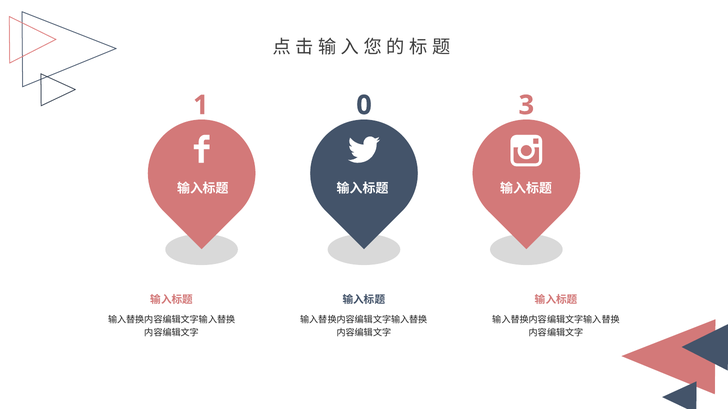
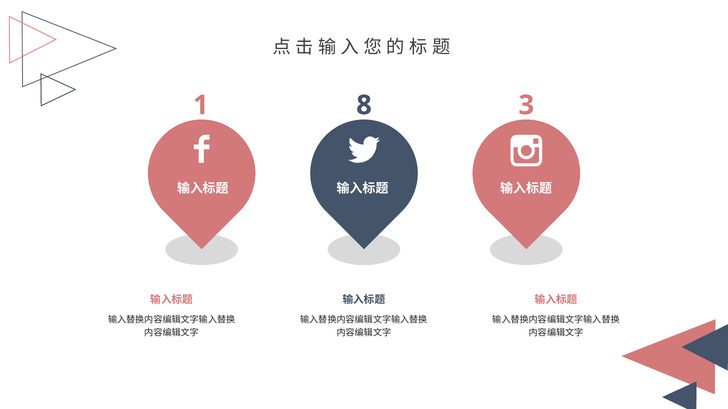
0: 0 -> 8 (364, 105)
